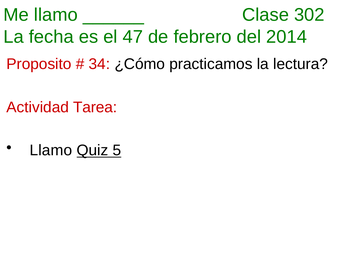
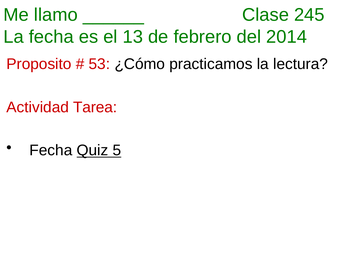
302: 302 -> 245 (309, 15)
47: 47 -> 13 (133, 37)
34: 34 -> 53 (99, 64)
Llamo: Llamo -> Fecha (51, 151)
